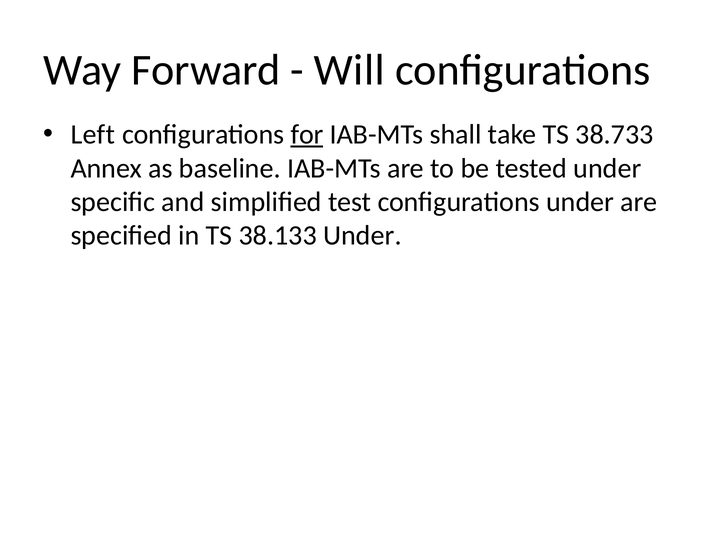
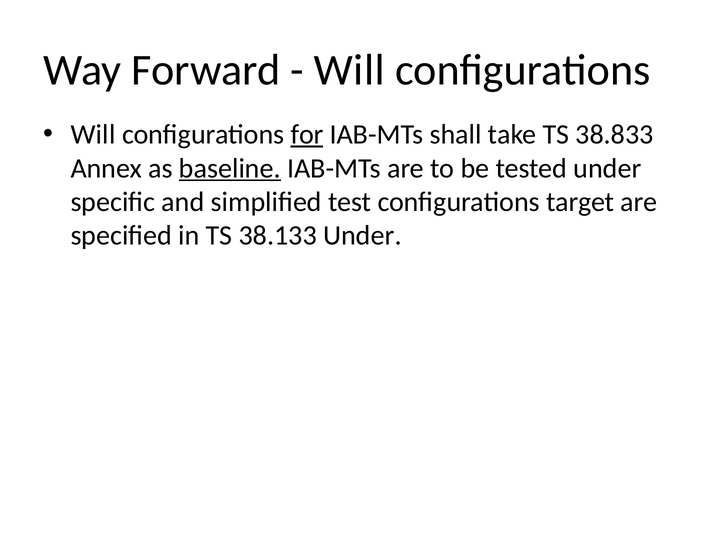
Left: Left -> Will (93, 135)
38.733: 38.733 -> 38.833 (614, 135)
baseline underline: none -> present (230, 168)
configurations under: under -> target (580, 202)
